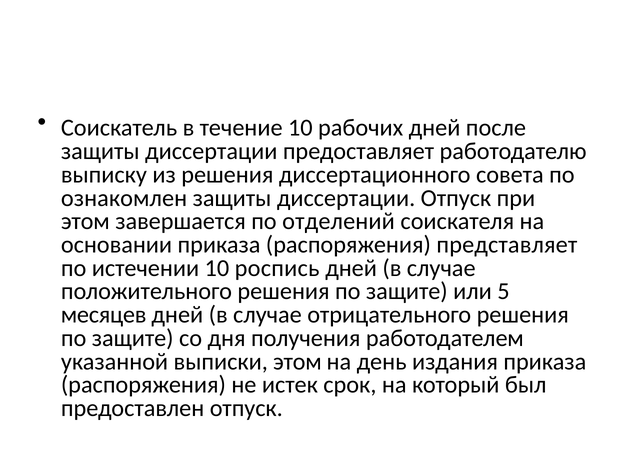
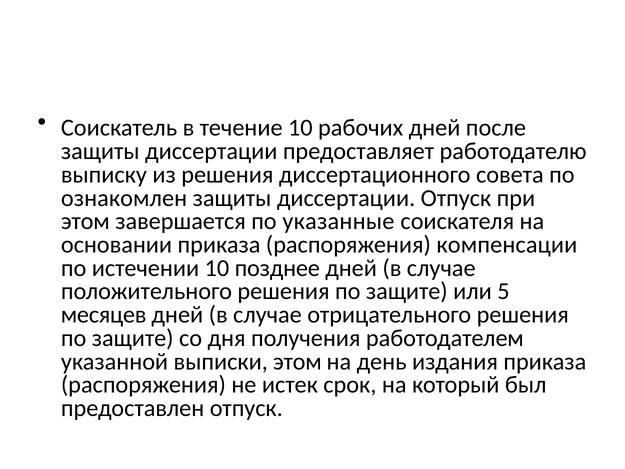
отделений: отделений -> указанные (338, 221)
представляет: представляет -> компенсации (507, 245)
роспись: роспись -> позднее (277, 268)
